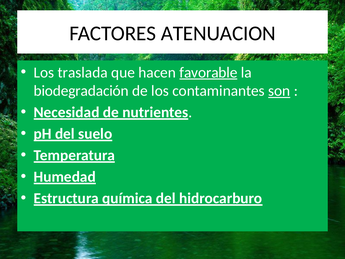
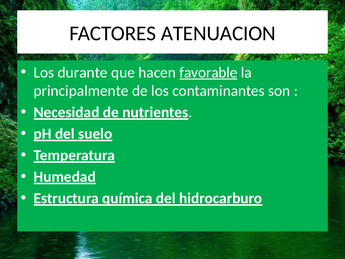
traslada: traslada -> durante (83, 72)
biodegradación: biodegradación -> principalmente (81, 91)
son underline: present -> none (279, 91)
